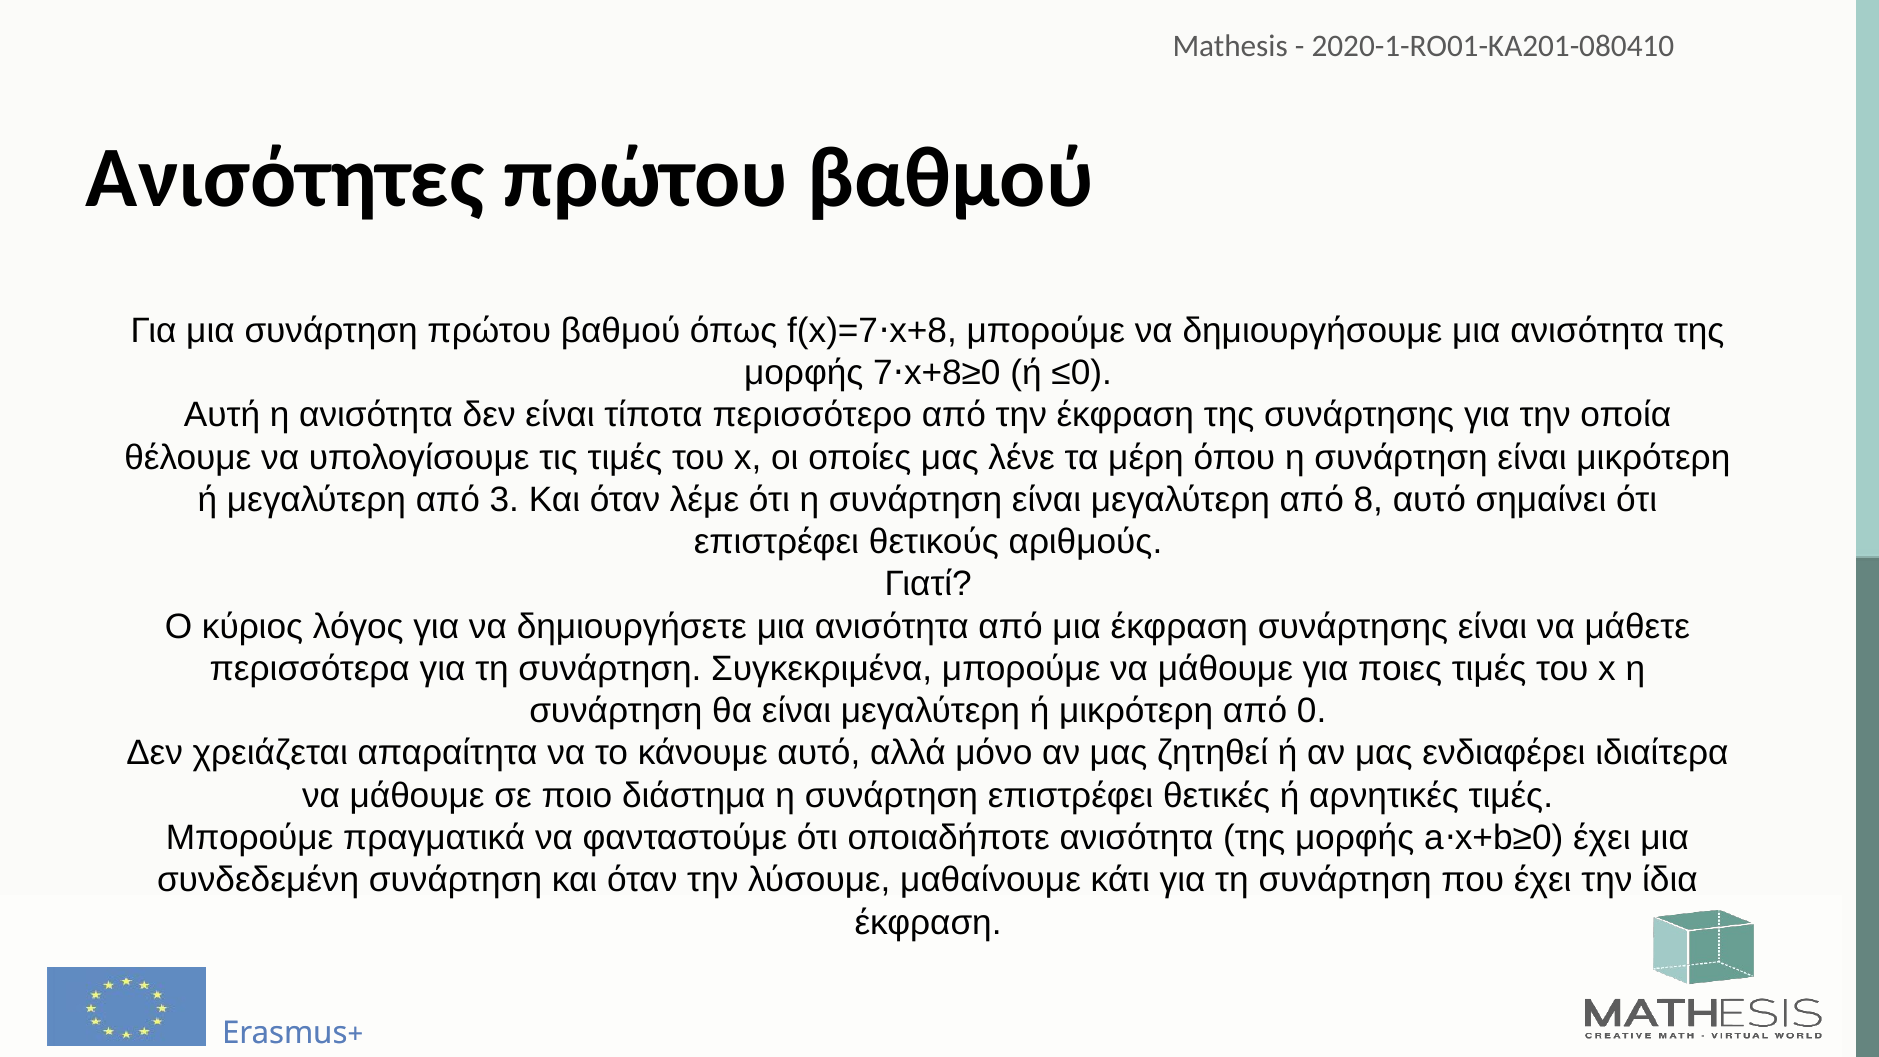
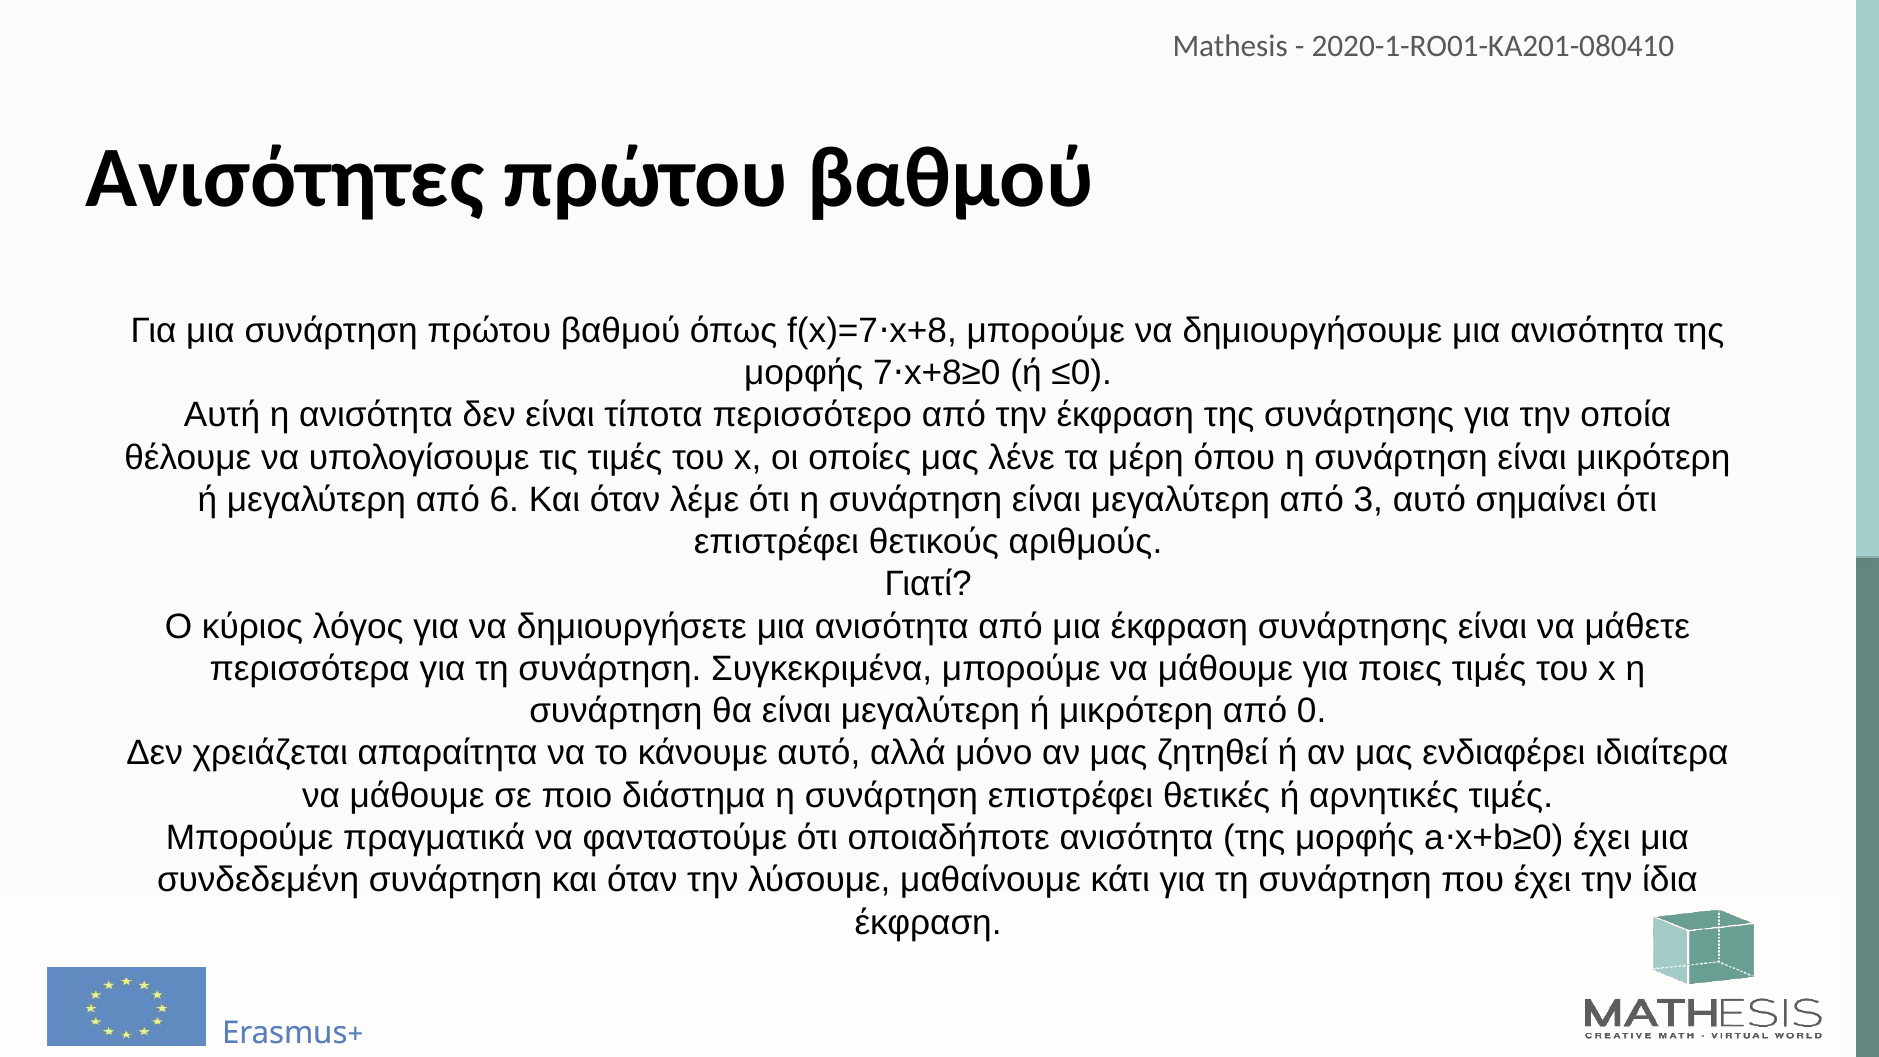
3: 3 -> 6 (504, 500)
8: 8 -> 3 (1368, 500)
